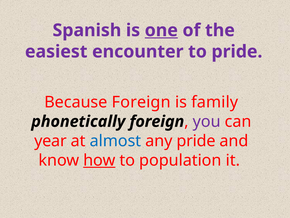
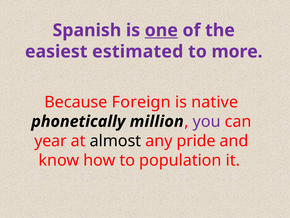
encounter: encounter -> estimated (138, 52)
to pride: pride -> more (237, 52)
family: family -> native (215, 102)
phonetically foreign: foreign -> million (157, 121)
almost colour: blue -> black (115, 141)
how underline: present -> none (99, 160)
